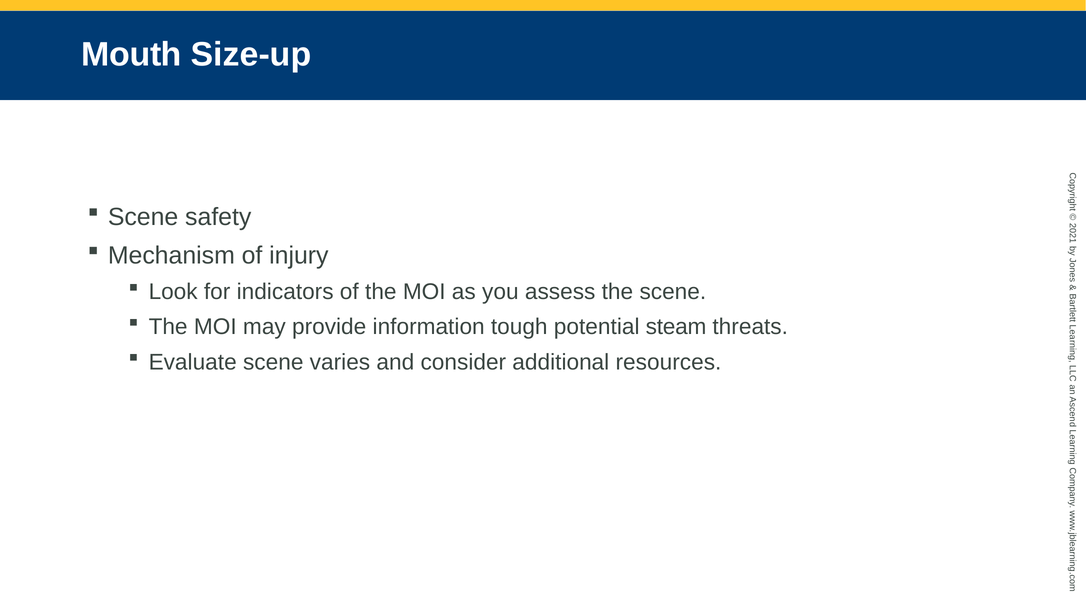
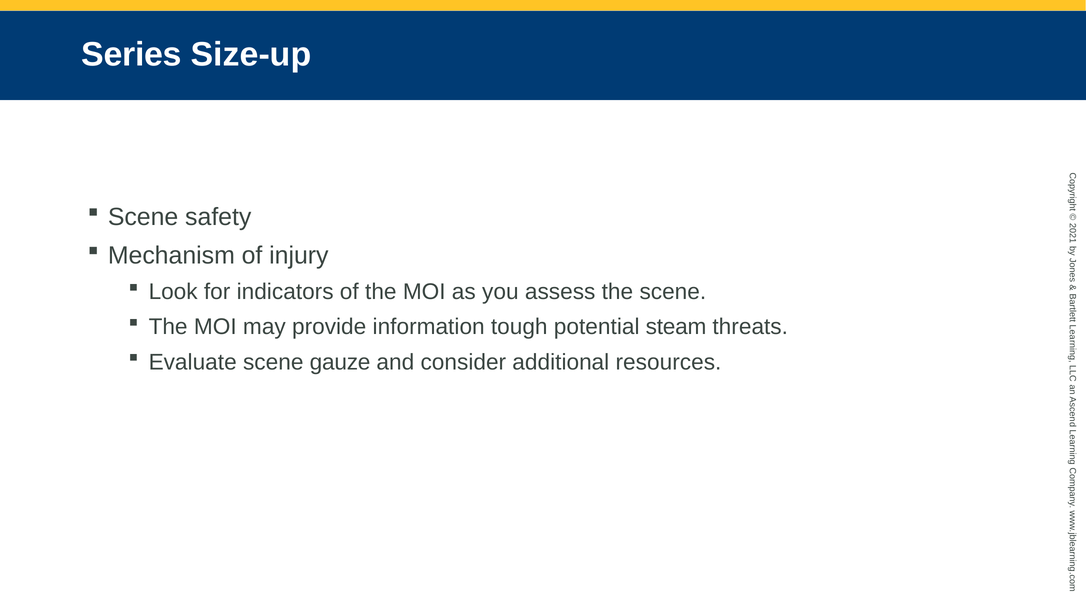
Mouth: Mouth -> Series (132, 55)
varies: varies -> gauze (340, 362)
